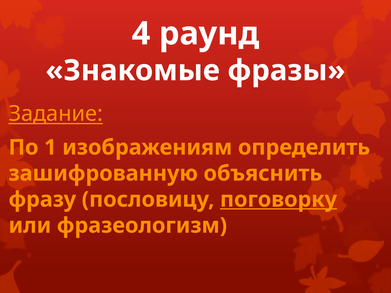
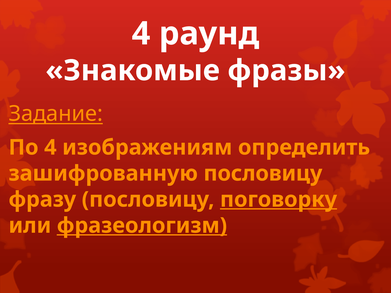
По 1: 1 -> 4 (50, 148)
зашифрованную объяснить: объяснить -> пословицу (263, 174)
фразеологизм underline: none -> present (142, 226)
